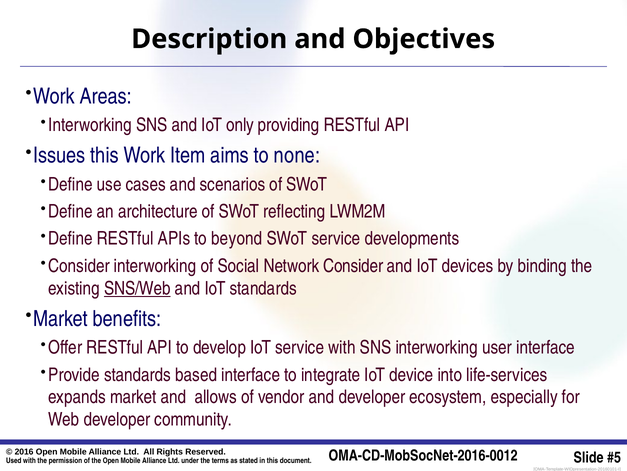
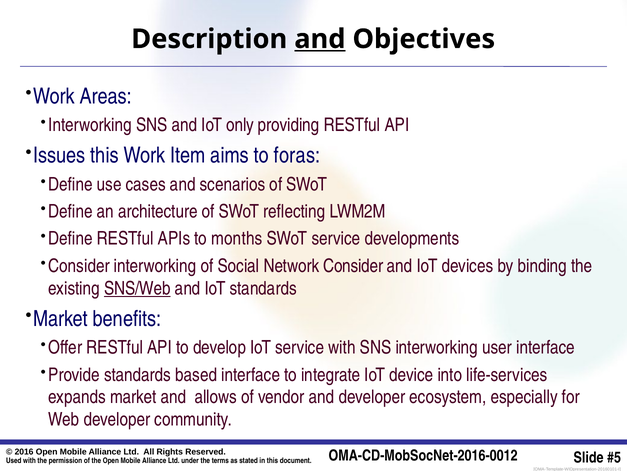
and underline: none -> present (320, 39)
none: none -> foras (297, 155)
beyond: beyond -> months (237, 238)
